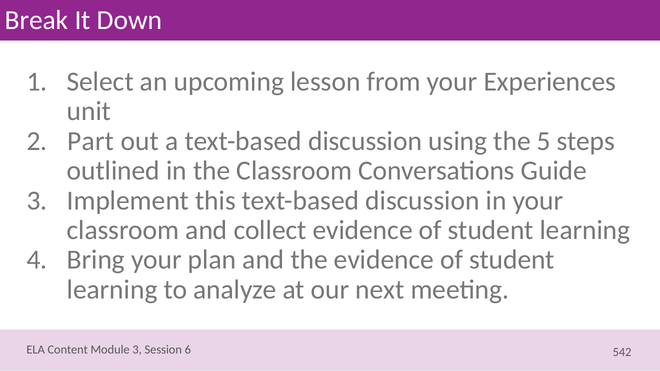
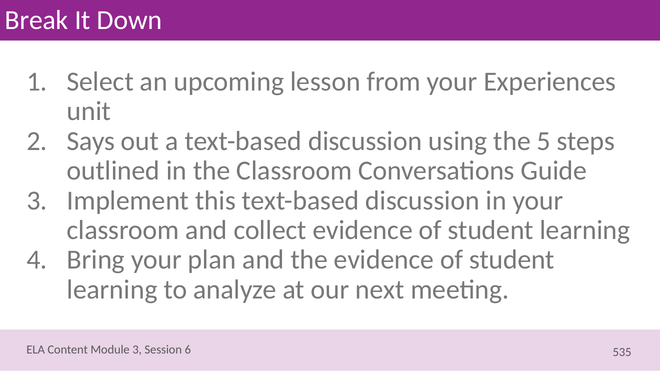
Part: Part -> Says (91, 141)
542: 542 -> 535 (622, 353)
